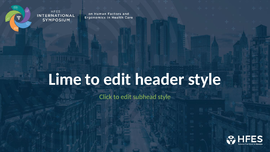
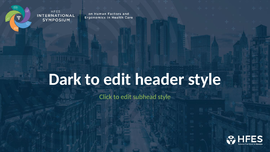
Lime: Lime -> Dark (65, 79)
